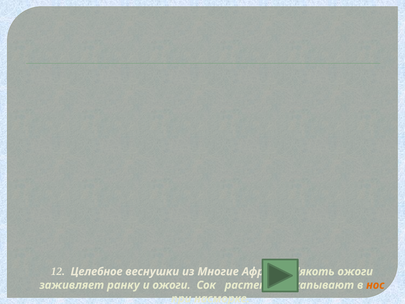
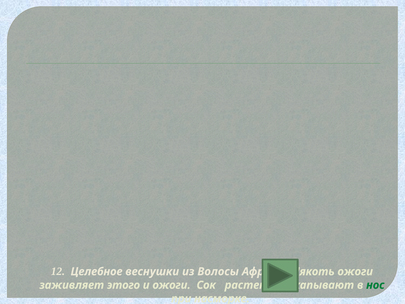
Многие: Многие -> Волосы (218, 271)
ранку: ранку -> этого (124, 285)
нос colour: orange -> green (375, 285)
